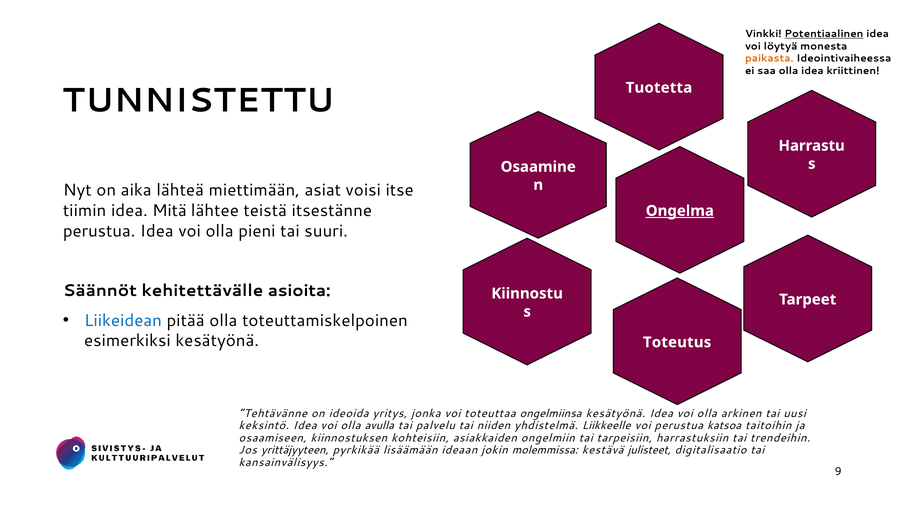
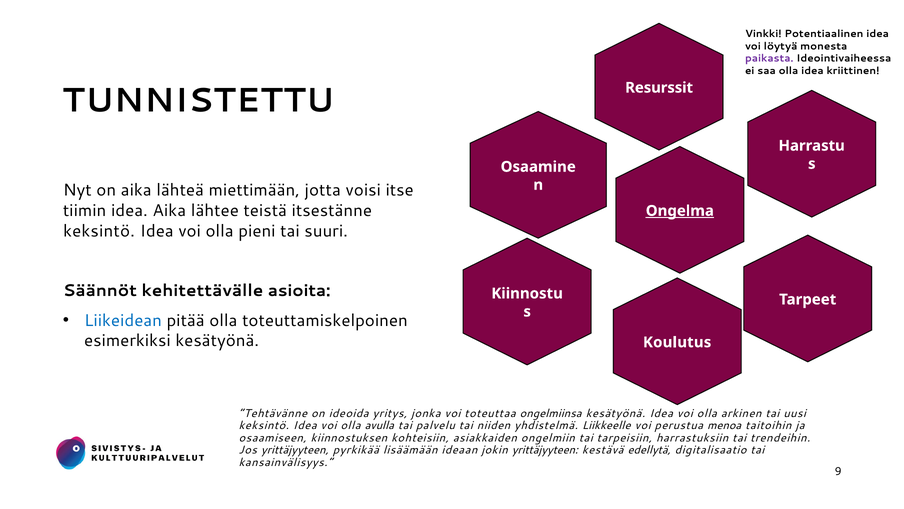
Potentiaalinen underline: present -> none (824, 34)
paikasta colour: orange -> purple (769, 58)
Tuotetta: Tuotetta -> Resurssit (659, 88)
asiat: asiat -> jotta (323, 190)
idea Mitä: Mitä -> Aika (169, 211)
perustua: perustua -> keksintö (99, 231)
Toteutus: Toteutus -> Koulutus (677, 342)
katsoa: katsoa -> menoa (724, 425)
jokin molemmissa: molemmissa -> yrittäjyyteen (545, 450)
julisteet: julisteet -> edellytä (649, 450)
